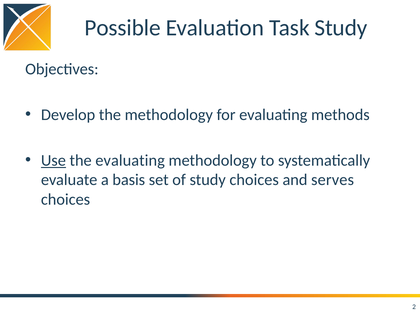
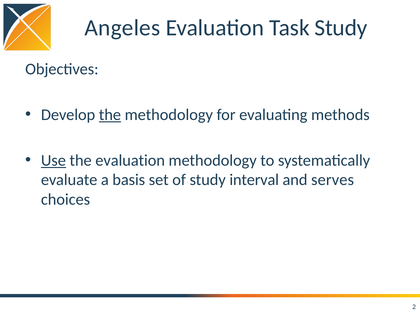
Possible: Possible -> Angeles (122, 28)
the underline: none -> present (110, 115)
the evaluating: evaluating -> evaluation (130, 160)
study choices: choices -> interval (254, 180)
